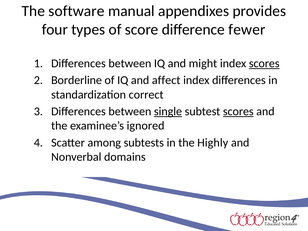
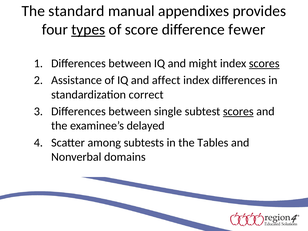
software: software -> standard (76, 11)
types underline: none -> present (88, 30)
Borderline: Borderline -> Assistance (77, 80)
single underline: present -> none (168, 111)
ignored: ignored -> delayed (146, 126)
Highly: Highly -> Tables (213, 143)
